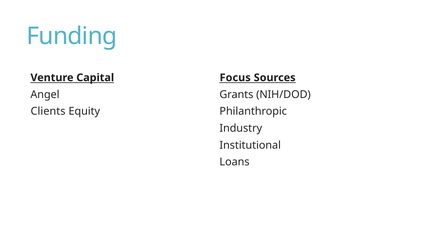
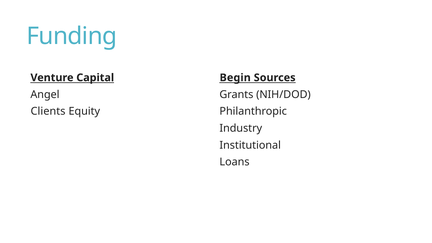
Focus: Focus -> Begin (235, 78)
